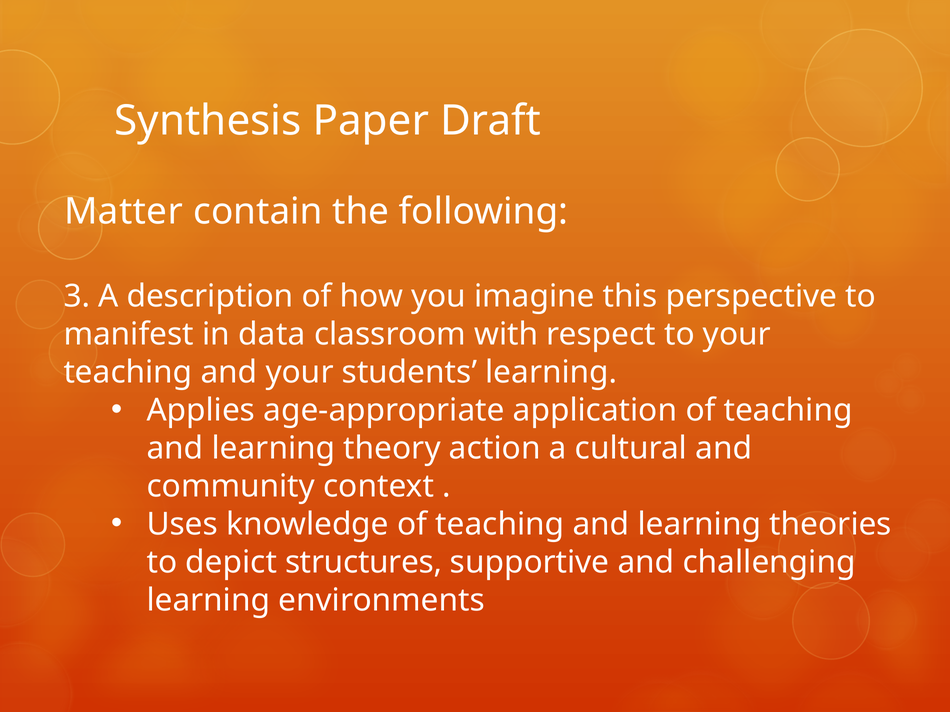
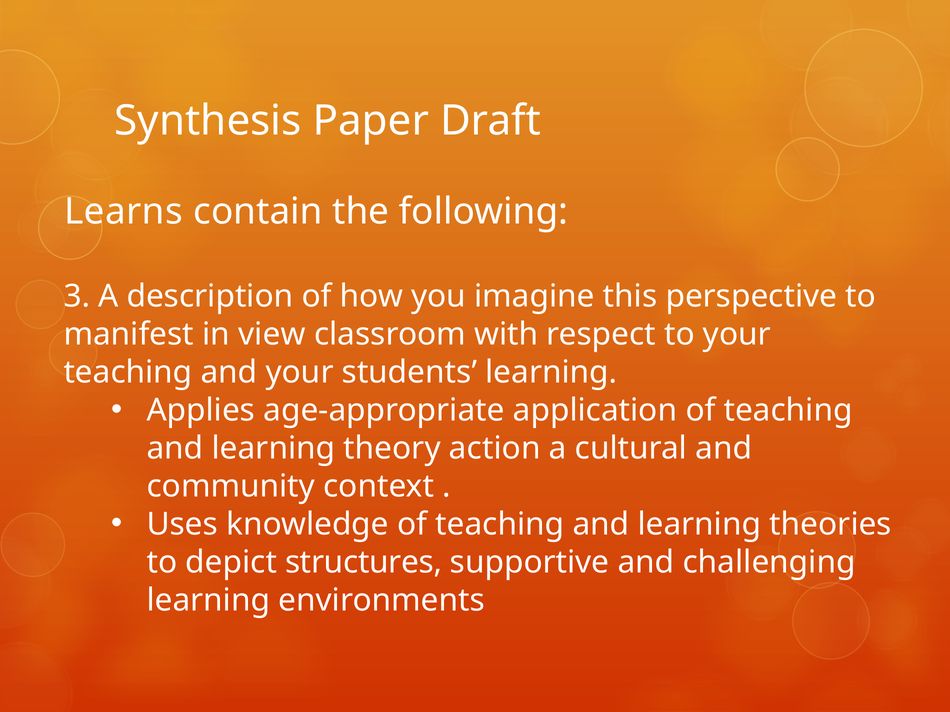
Matter: Matter -> Learns (123, 211)
data: data -> view (272, 335)
